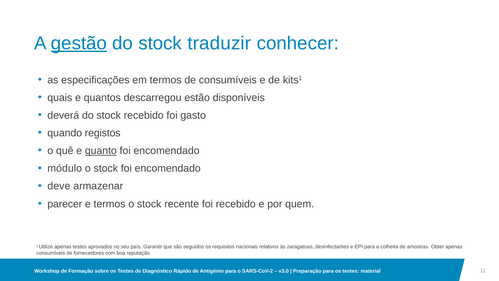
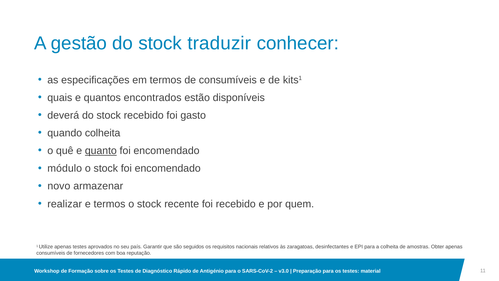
gestão underline: present -> none (79, 43)
descarregou: descarregou -> encontrados (153, 98)
quando registos: registos -> colheita (103, 133)
deve: deve -> novo (59, 186)
parecer: parecer -> realizar (65, 204)
